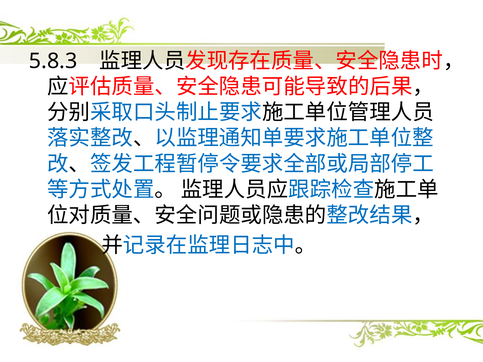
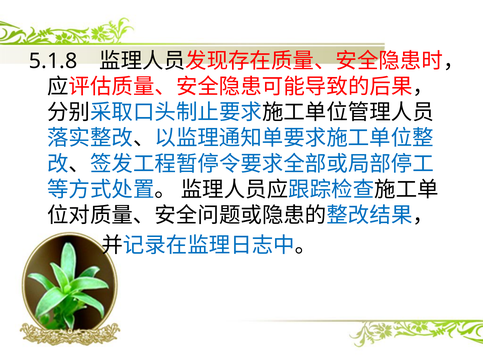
5.8.3: 5.8.3 -> 5.1.8 (53, 61)
